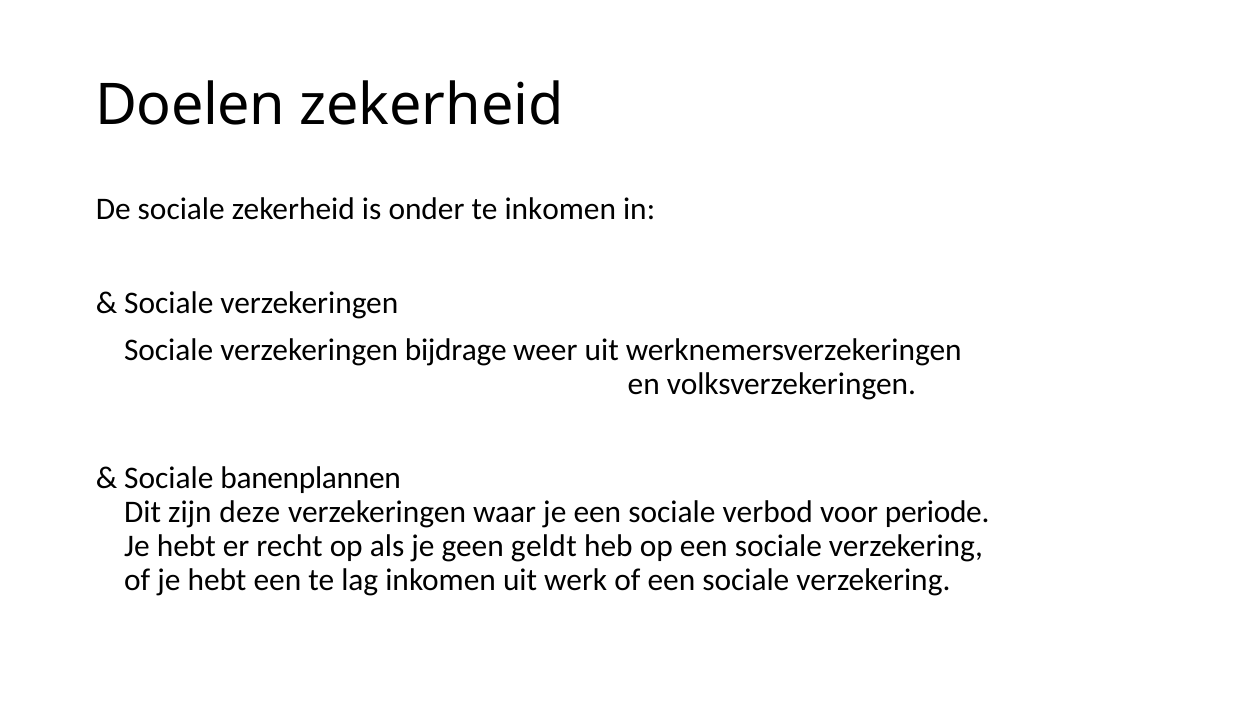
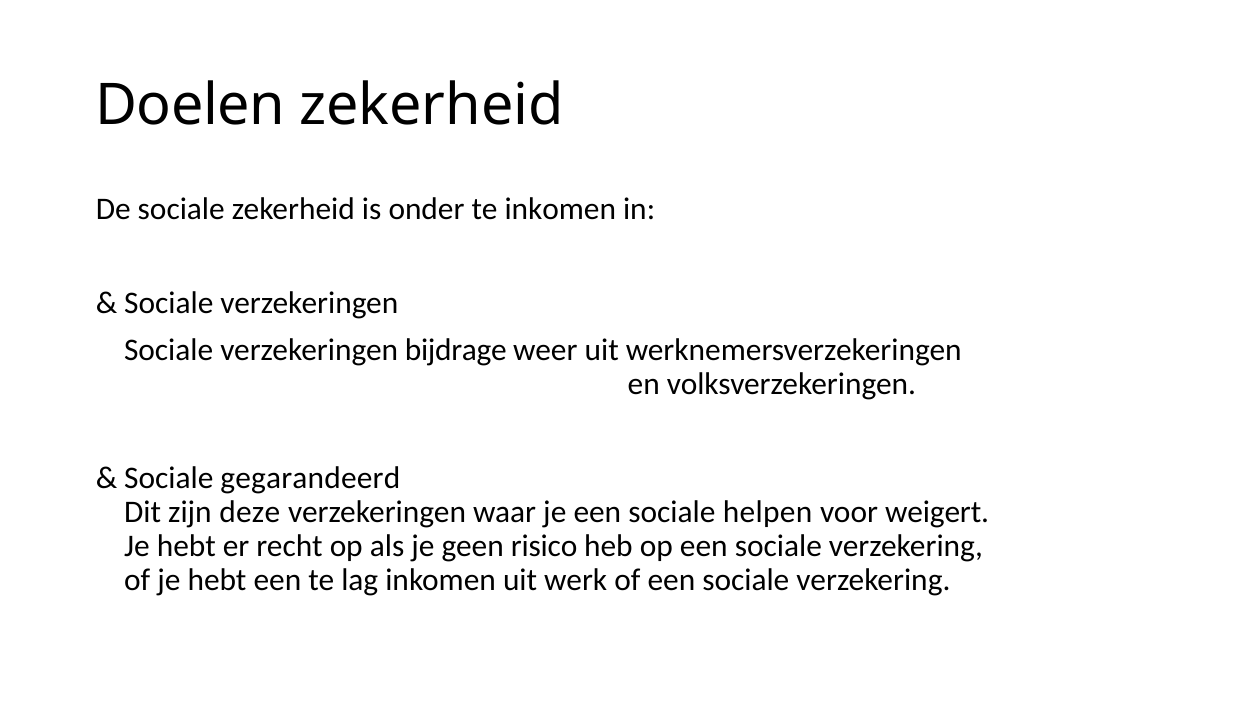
banenplannen: banenplannen -> gegarandeerd (310, 478)
verbod: verbod -> helpen (768, 512)
periode: periode -> weigert (937, 512)
geldt: geldt -> risico (544, 546)
